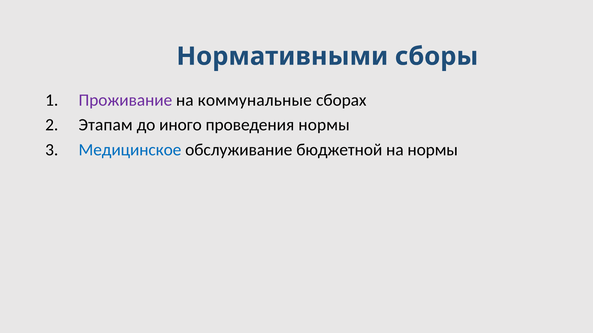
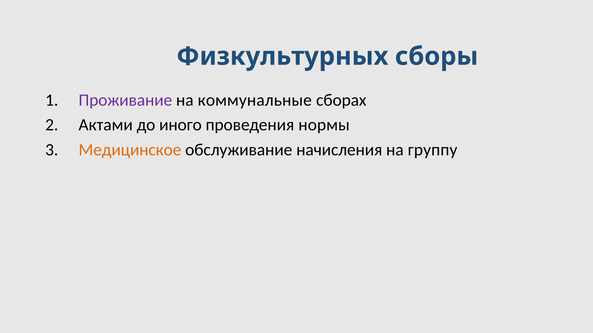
Нормативными: Нормативными -> Физкультурных (282, 56)
Этапам: Этапам -> Актами (106, 125)
Медицинское colour: blue -> orange (130, 150)
бюджетной: бюджетной -> начисления (339, 150)
на нормы: нормы -> группу (433, 150)
